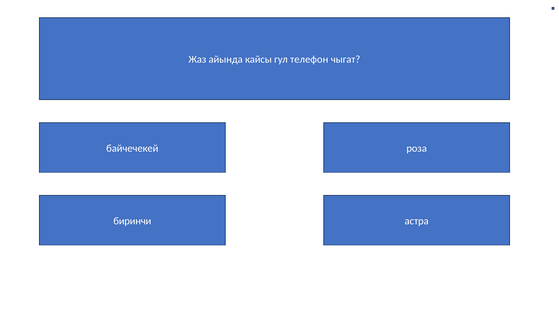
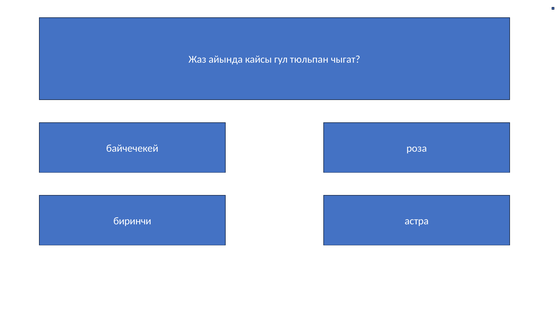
телефон: телефон -> тюльпан (309, 60)
